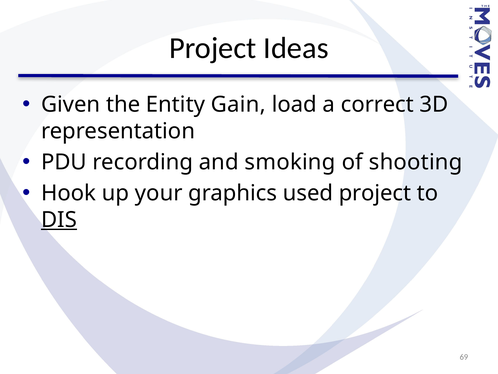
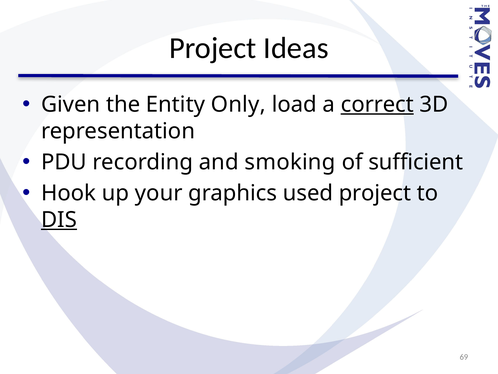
Gain: Gain -> Only (238, 104)
correct underline: none -> present (377, 104)
shooting: shooting -> sufficient (416, 162)
